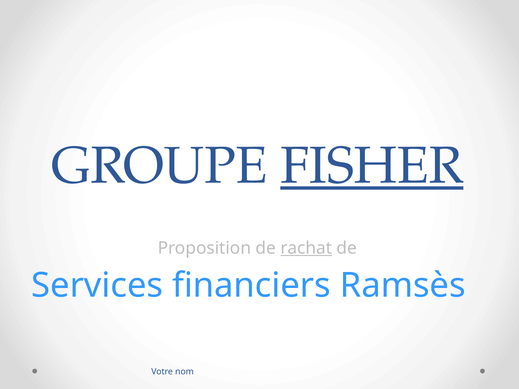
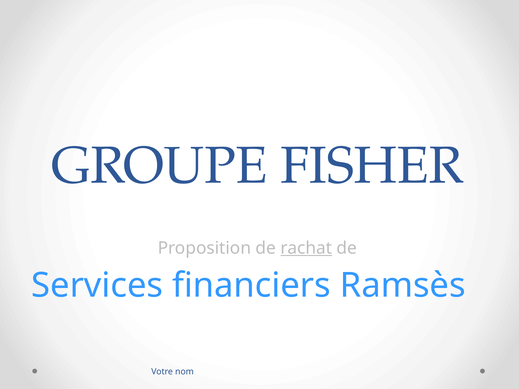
FISHER underline: present -> none (372, 166)
